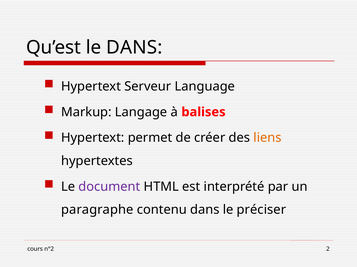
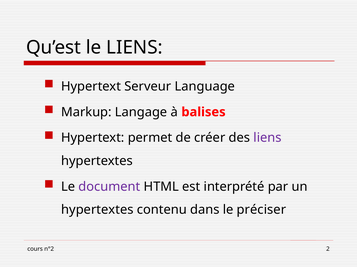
le DANS: DANS -> LIENS (134, 48)
liens colour: orange -> purple (267, 138)
paragraphe: paragraphe -> hypertextes (97, 210)
